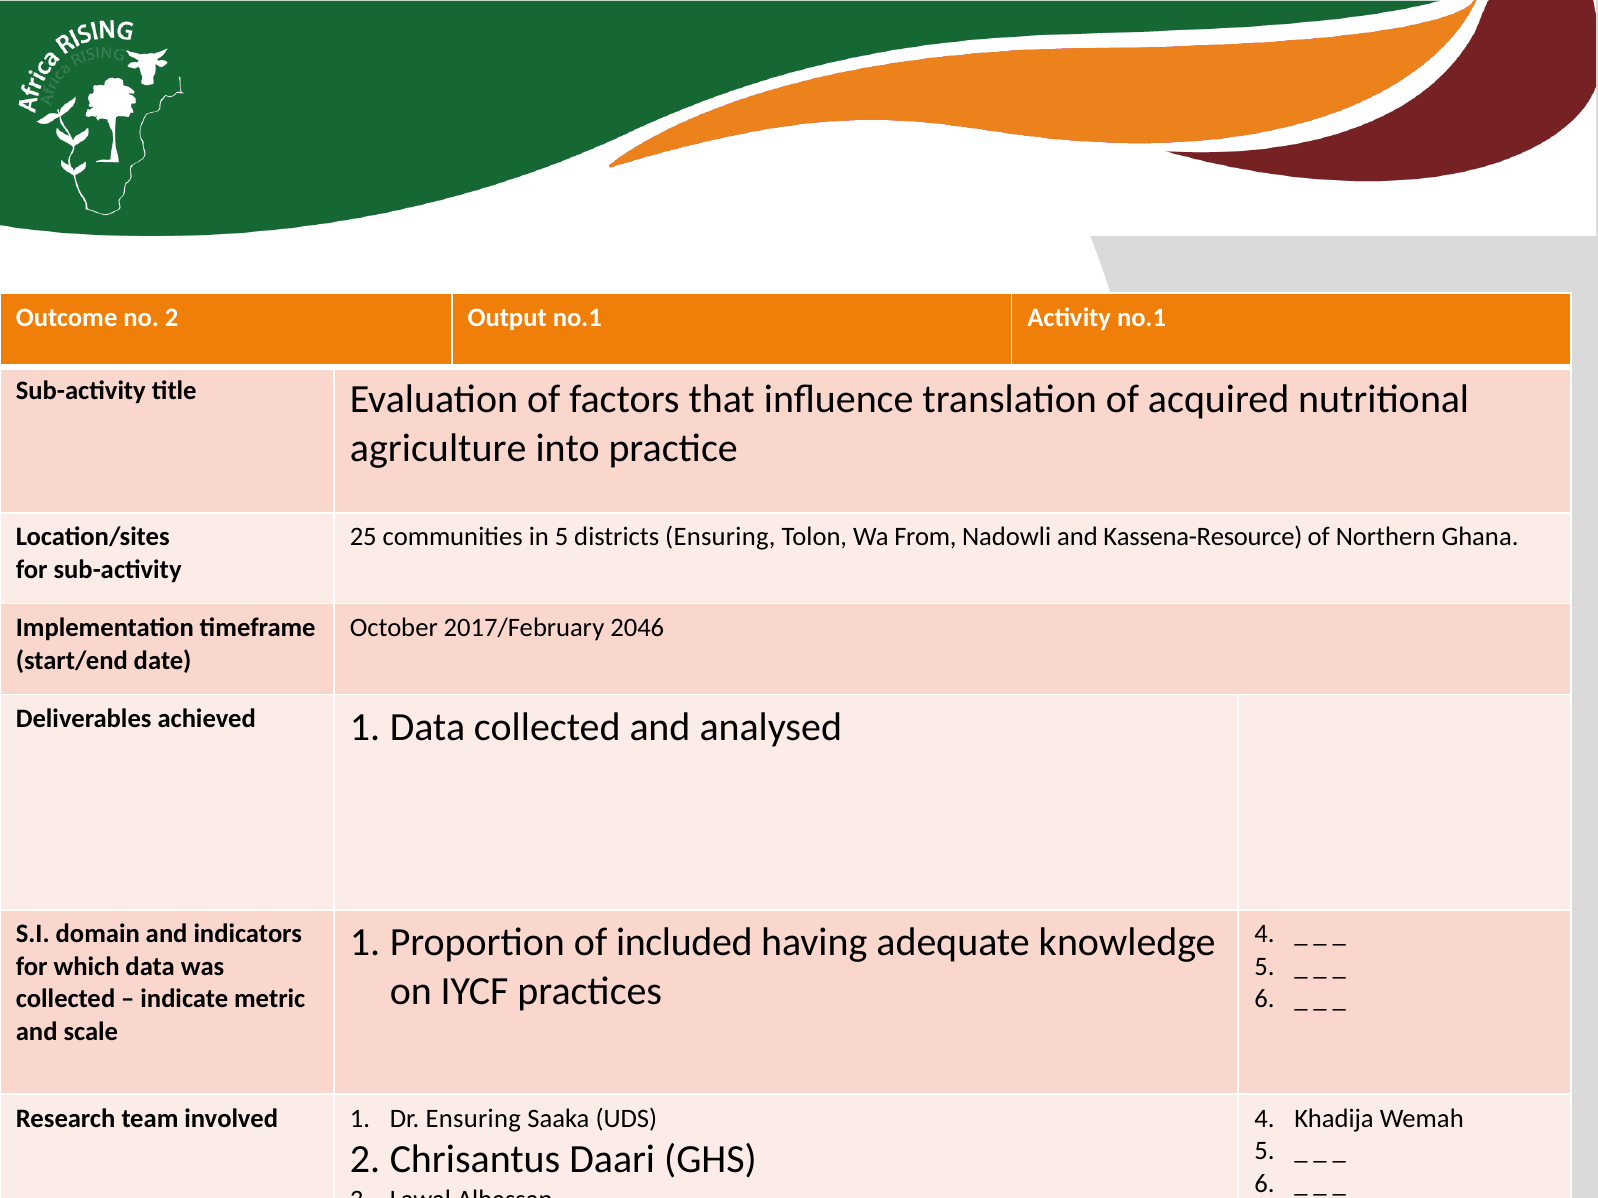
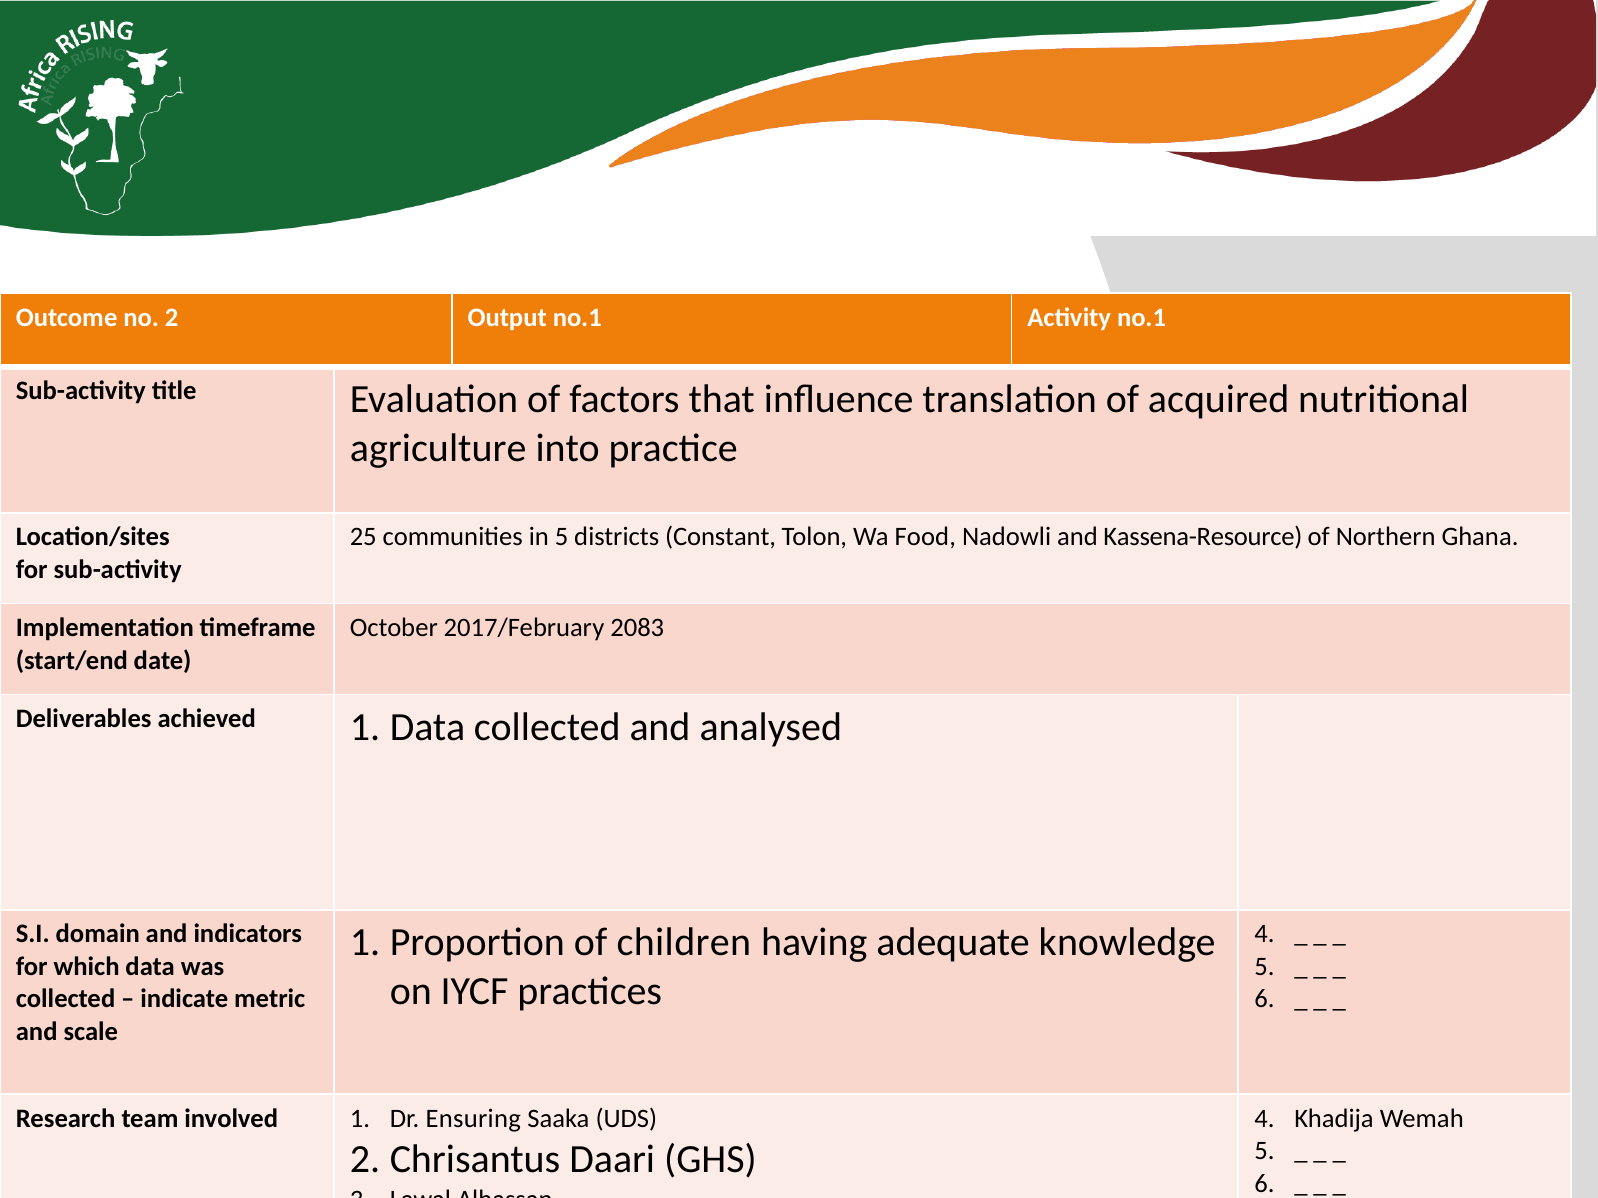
districts Ensuring: Ensuring -> Constant (721, 537)
From: From -> Food (925, 537)
2046: 2046 -> 2083 (637, 628)
included: included -> children (684, 943)
